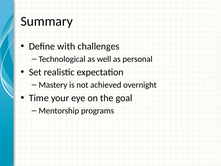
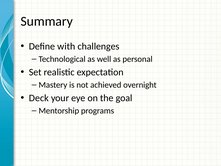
Time: Time -> Deck (39, 98)
